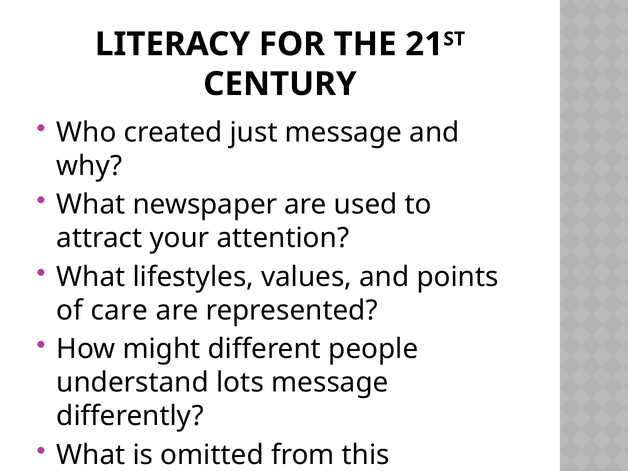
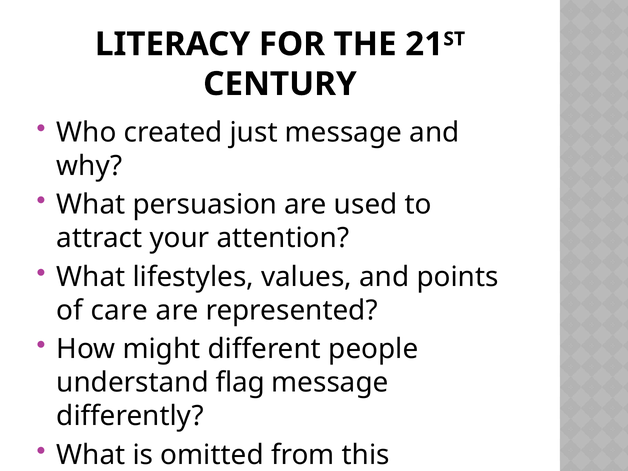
newspaper: newspaper -> persuasion (205, 205)
lots: lots -> flag (240, 383)
